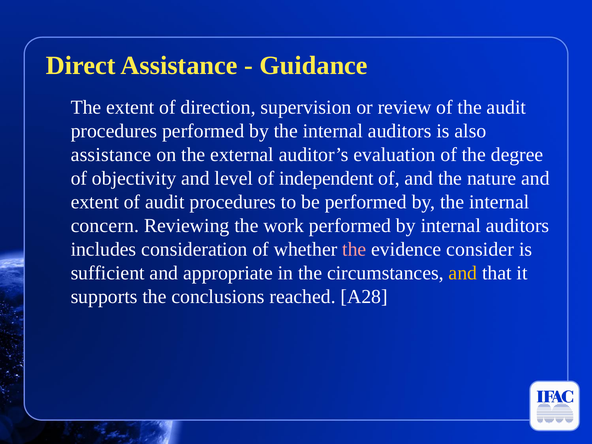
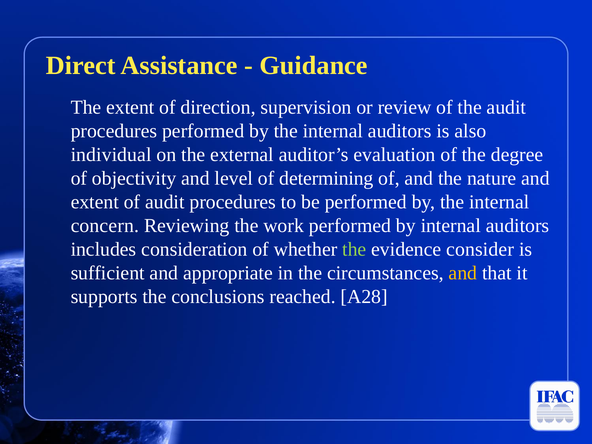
assistance: assistance -> individual (111, 155)
independent: independent -> determining (326, 178)
the colour: pink -> light green (354, 249)
